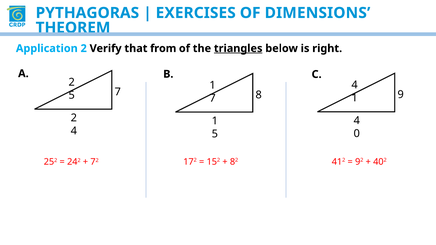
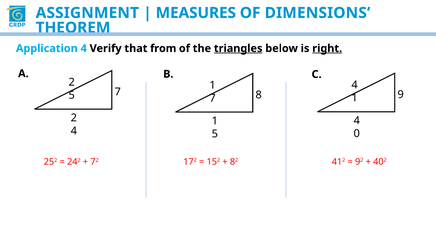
PYTHAGORAS: PYTHAGORAS -> ASSIGNMENT (87, 13)
EXERCISES: EXERCISES -> MEASURES (196, 13)
Application 2: 2 -> 4 (84, 48)
right underline: none -> present (327, 48)
